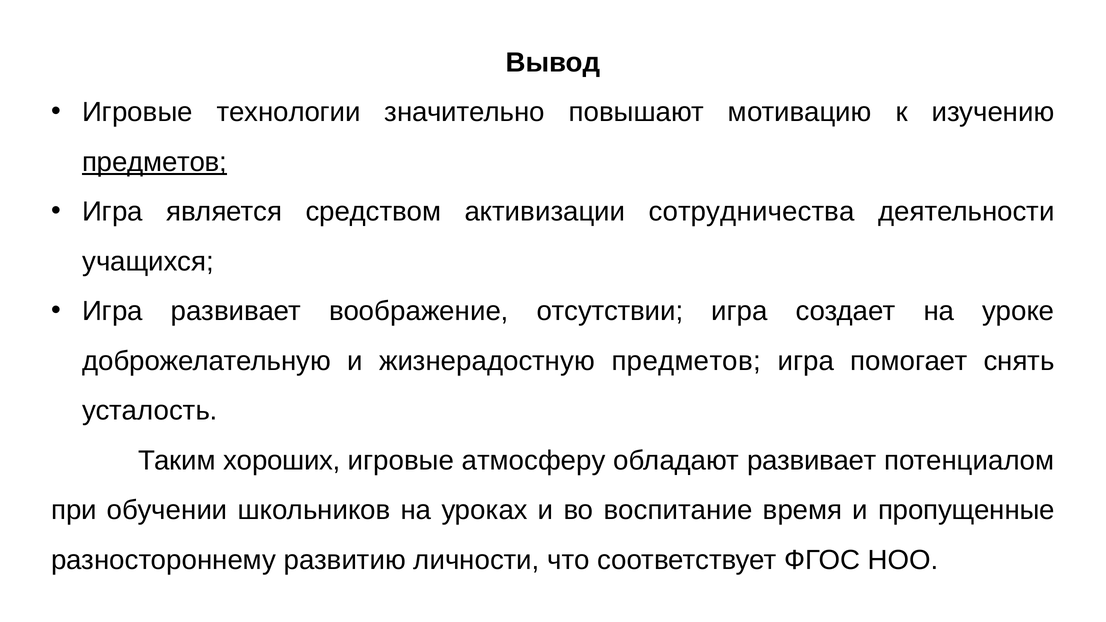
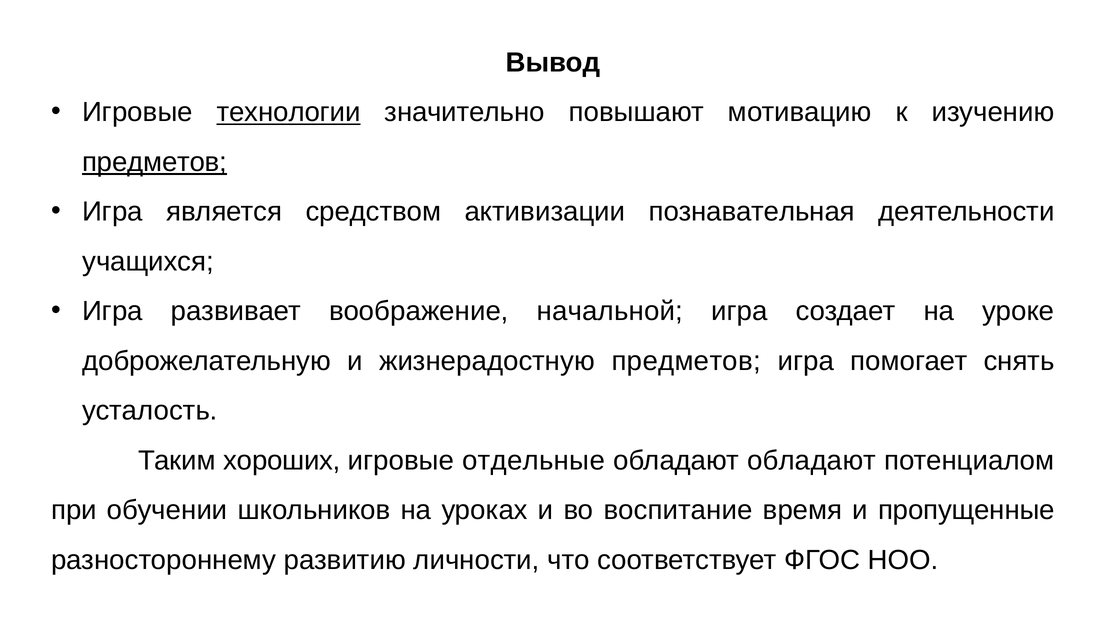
технологии underline: none -> present (289, 112)
сотрудничества: сотрудничества -> познавательная (752, 212)
отсутствии: отсутствии -> начальной (610, 311)
атмосферу: атмосферу -> отдельные (534, 461)
обладают развивает: развивает -> обладают (812, 461)
